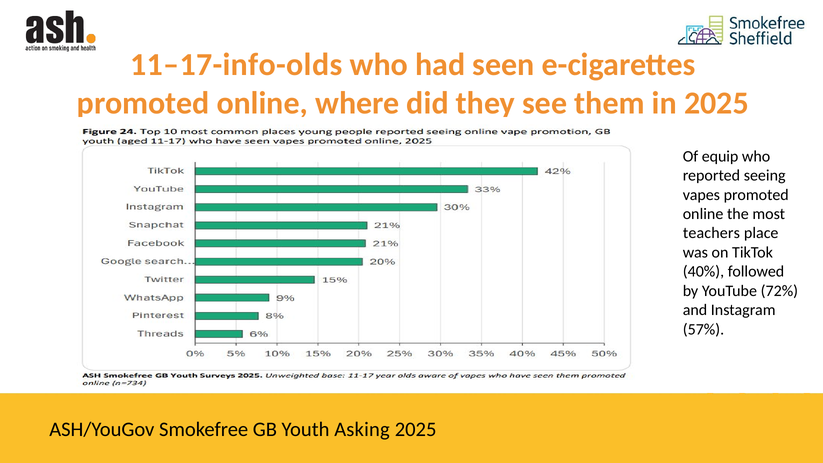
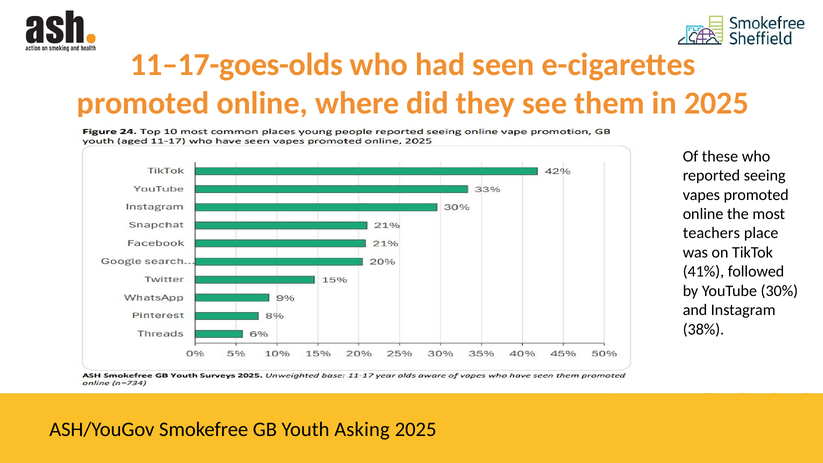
11–17-info-olds: 11–17-info-olds -> 11–17-goes-olds (237, 65)
equip: equip -> these (720, 156)
40%: 40% -> 41% (703, 272)
72%: 72% -> 30% (779, 291)
57%: 57% -> 38% (703, 329)
